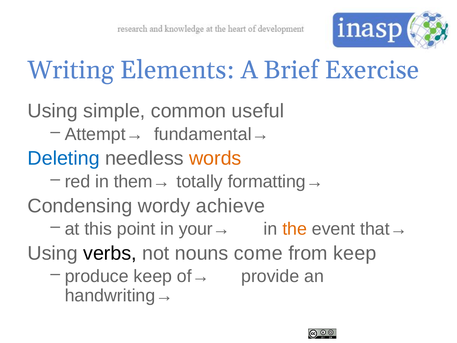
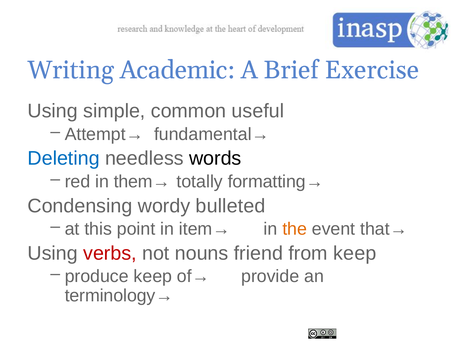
Elements: Elements -> Academic (178, 70)
words colour: orange -> black (215, 158)
achieve: achieve -> bulleted (231, 206)
your→: your→ -> item→ (205, 229)
verbs colour: black -> red (110, 253)
come: come -> friend (258, 253)
handwriting→: handwriting→ -> terminology→ (119, 295)
